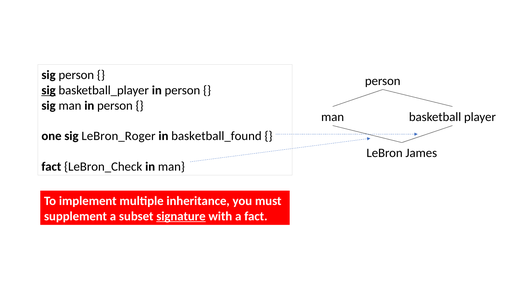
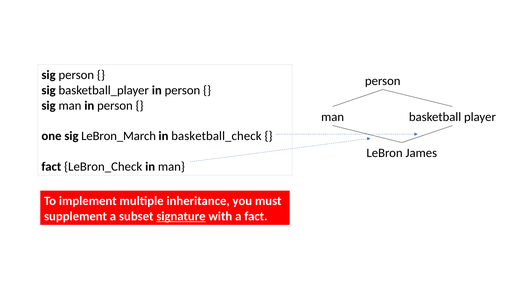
sig underline: present -> none (49, 90)
LeBron_Roger: LeBron_Roger -> LeBron_March (119, 136)
basketball_found: basketball_found -> basketball_check (216, 136)
